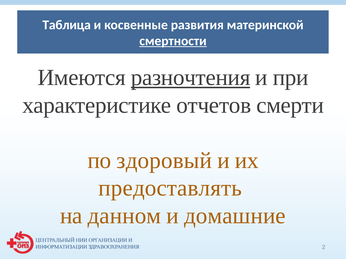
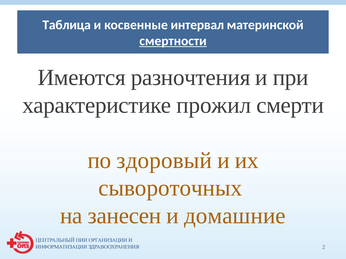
развития: развития -> интервал (197, 25)
разночтения underline: present -> none (191, 78)
отчетов: отчетов -> прожил (214, 105)
предоставлять: предоставлять -> сывороточных (170, 188)
данном: данном -> занесен (124, 216)
